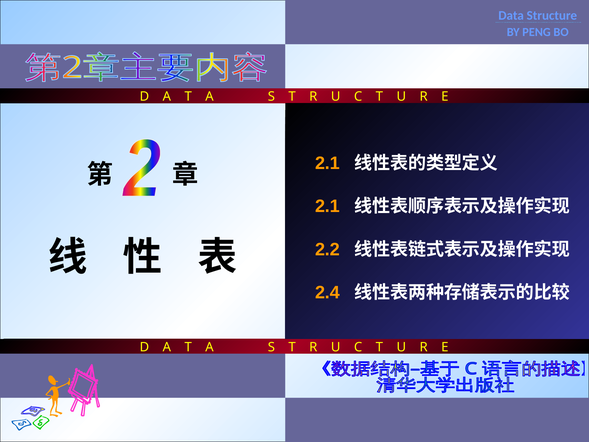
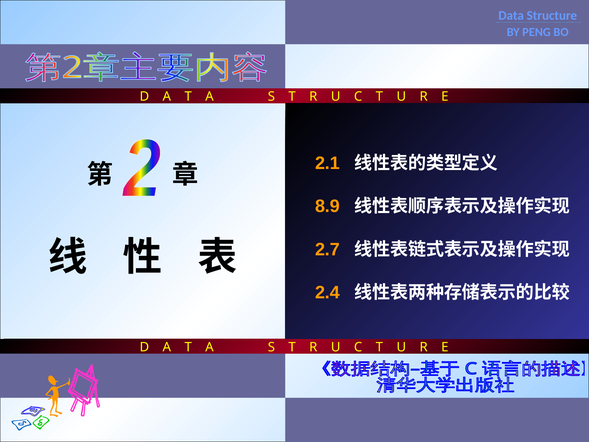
2.1: 2.1 -> 8.9 (327, 206)
2.2: 2.2 -> 2.7 (327, 249)
